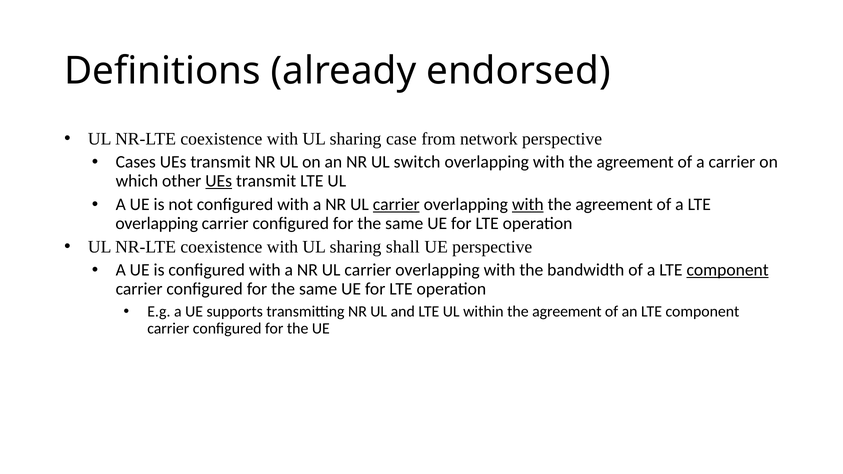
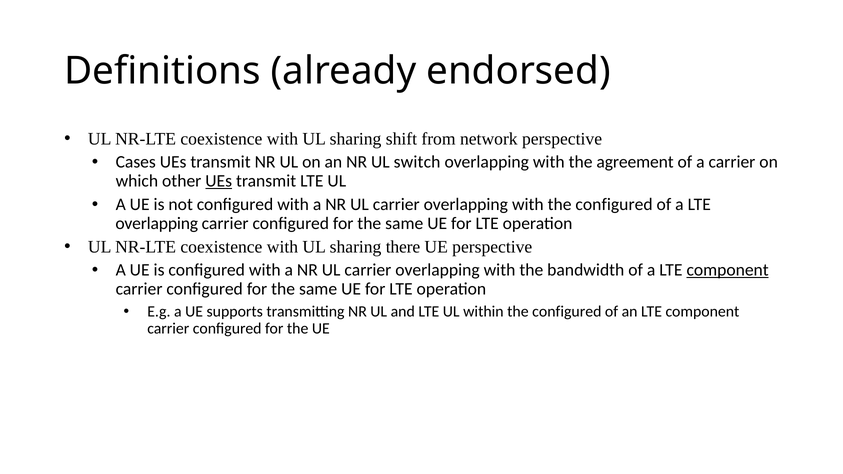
case: case -> shift (401, 139)
carrier underline: present -> none (396, 205)
with underline: present -> none (528, 205)
agreement: agreement -> configured (614, 205)
shall: shall -> there (403, 247)
within the agreement: agreement -> configured (567, 312)
